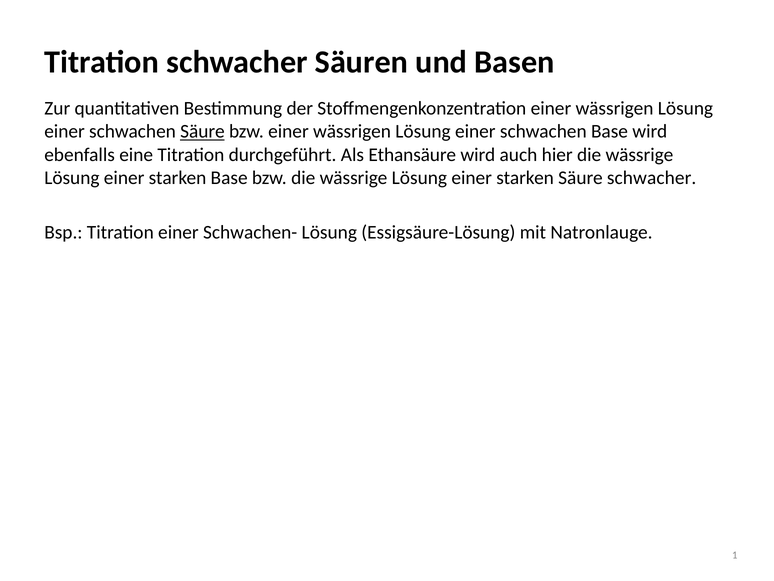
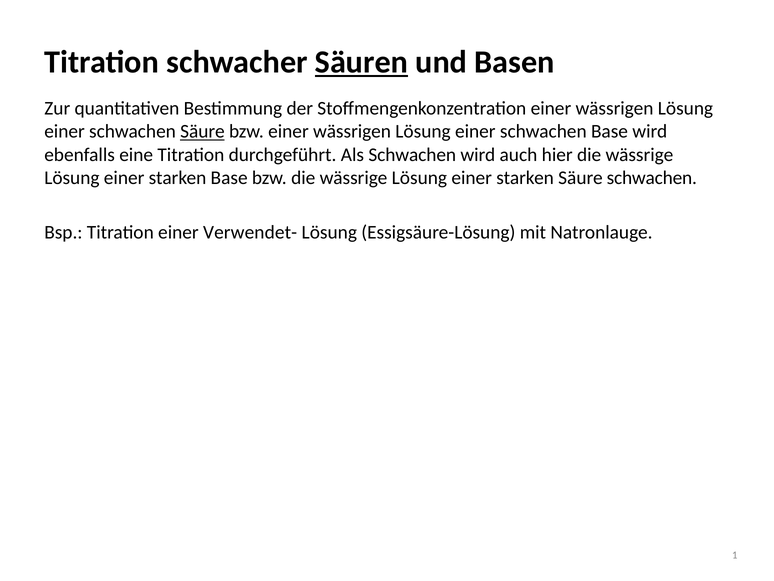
Säuren underline: none -> present (361, 62)
Als Ethansäure: Ethansäure -> Schwachen (412, 155)
Säure schwacher: schwacher -> schwachen (652, 178)
Schwachen-: Schwachen- -> Verwendet- (250, 232)
